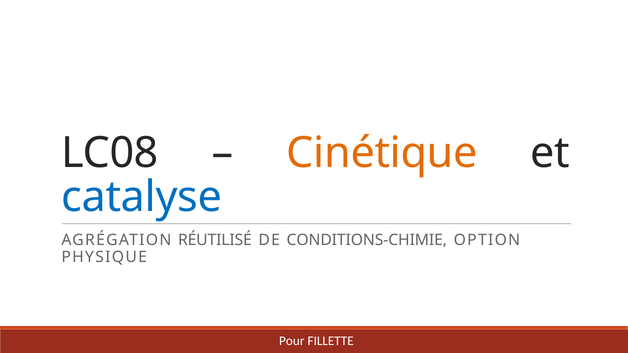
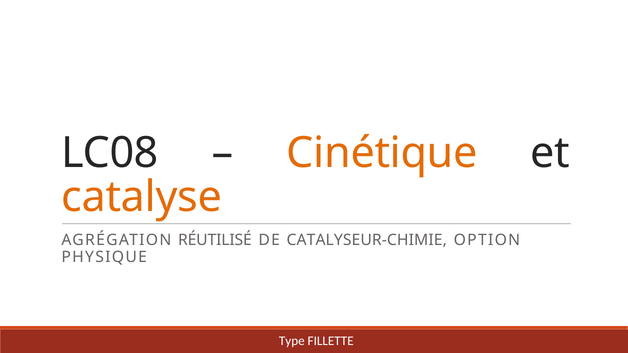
catalyse colour: blue -> orange (142, 197)
CONDITIONS-CHIMIE: CONDITIONS-CHIMIE -> CATALYSEUR-CHIMIE (367, 240)
Pour: Pour -> Type (292, 341)
